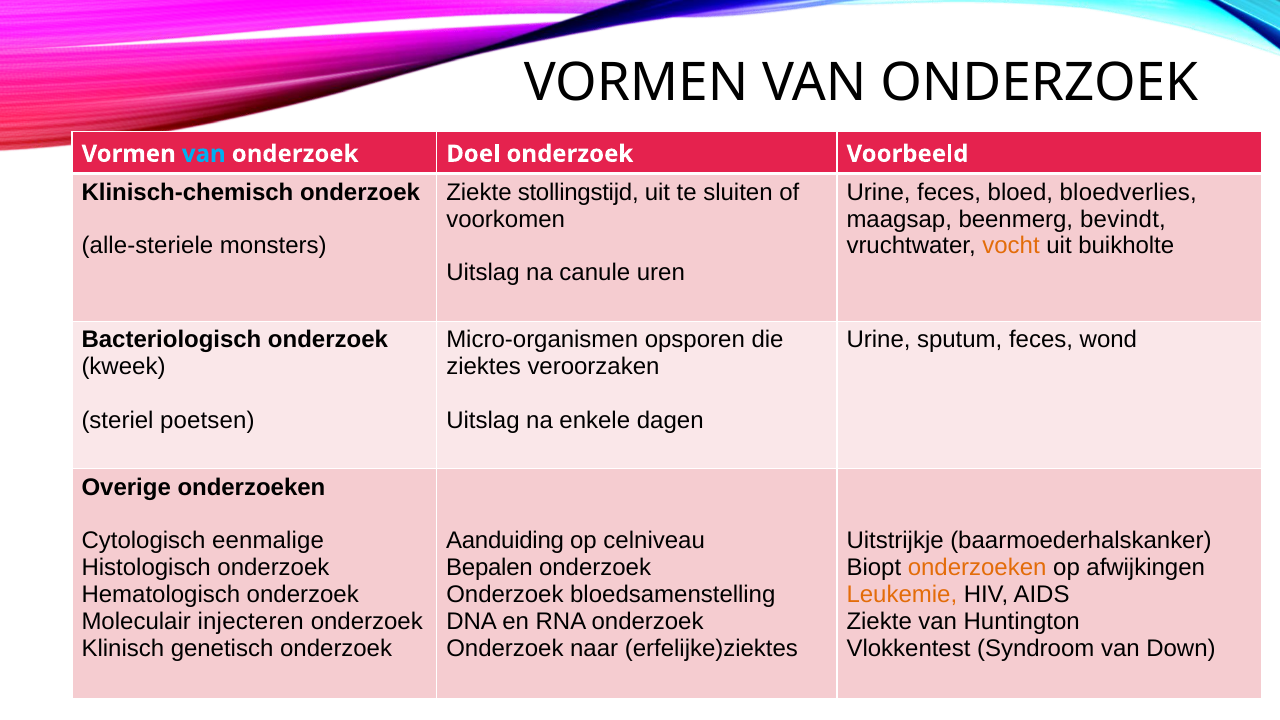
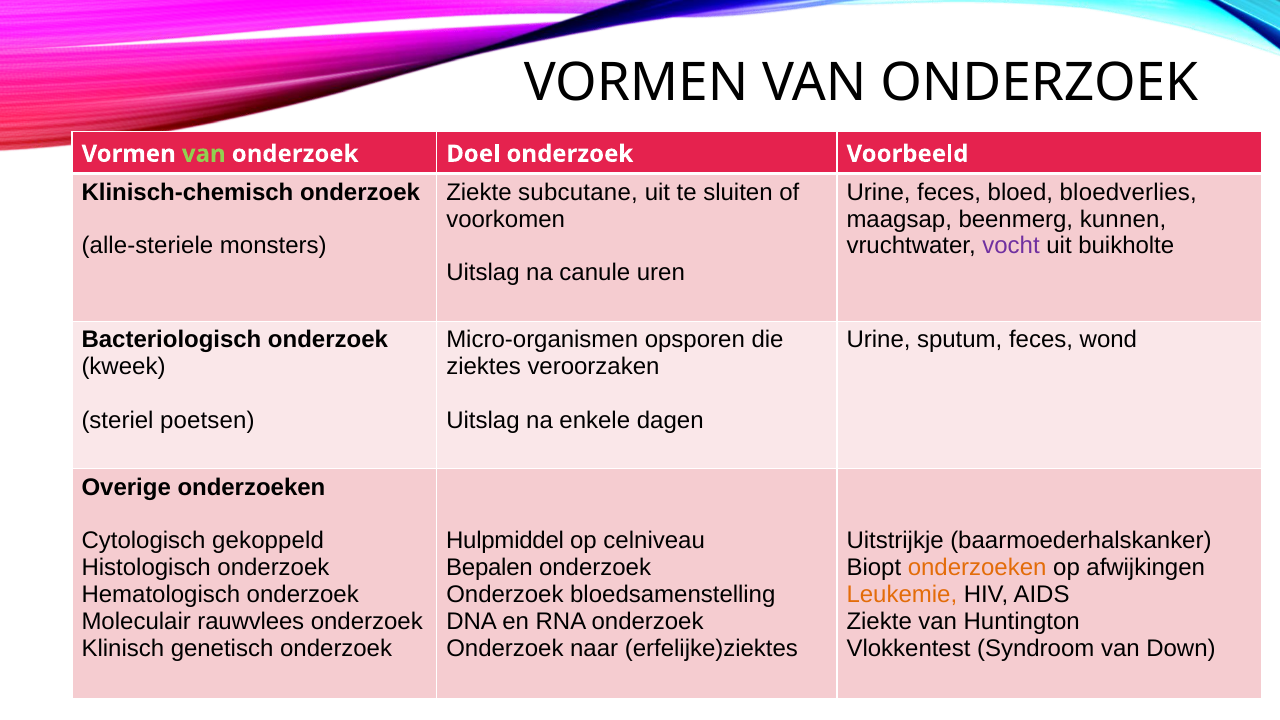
van colour: light blue -> light green (204, 154)
stollingstijd: stollingstijd -> subcutane (578, 192)
bevindt: bevindt -> kunnen (1123, 219)
vocht colour: orange -> purple (1011, 246)
eenmalige: eenmalige -> gekoppeld (268, 541)
Aanduiding: Aanduiding -> Hulpmiddel (505, 541)
injecteren: injecteren -> rauwvlees (251, 622)
